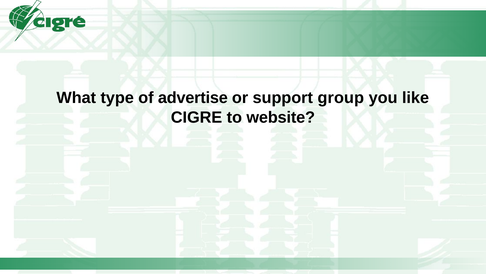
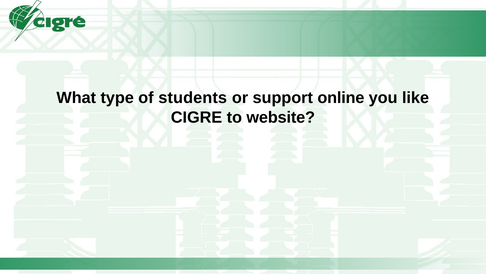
advertise: advertise -> students (193, 98)
group: group -> online (341, 98)
